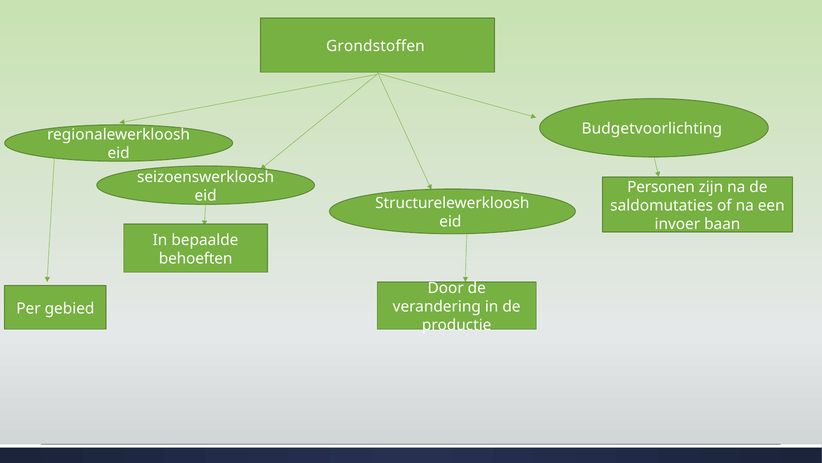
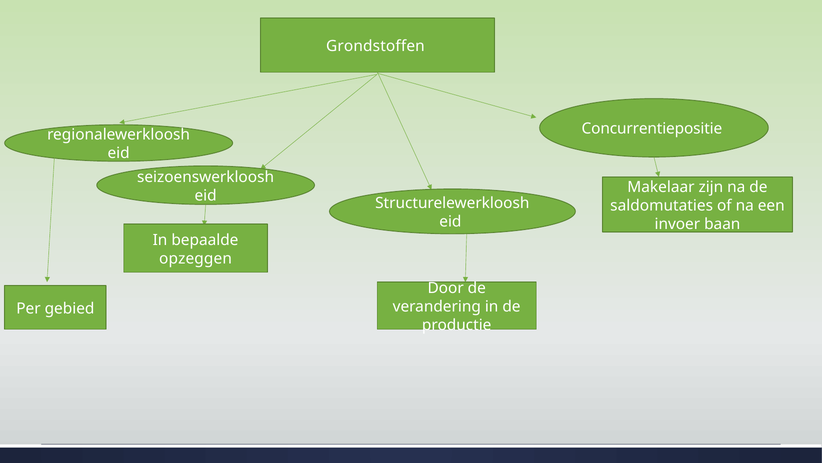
Budgetvoorlichting: Budgetvoorlichting -> Concurrentiepositie (652, 129)
Personen: Personen -> Makelaar (661, 187)
behoeften: behoeften -> opzeggen (196, 258)
